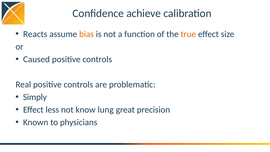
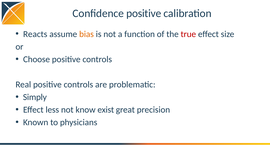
Confidence achieve: achieve -> positive (144, 13)
true colour: orange -> red (188, 34)
Caused: Caused -> Choose (37, 59)
lung: lung -> exist (106, 110)
